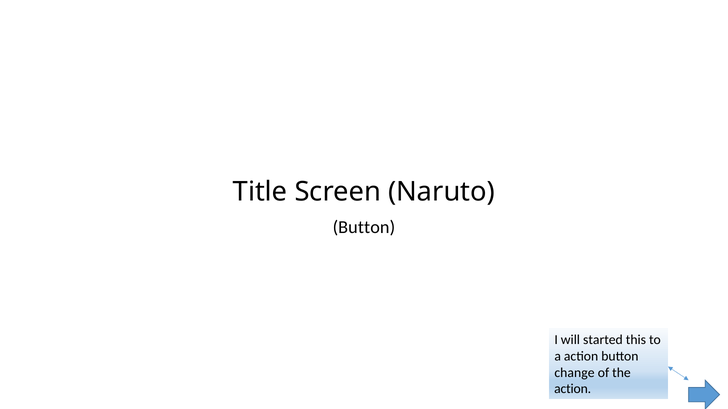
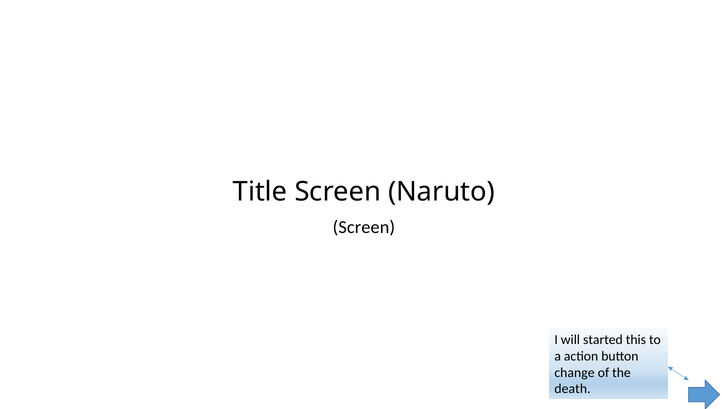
Button: Button -> Screen (364, 228)
action: action -> death (573, 389)
